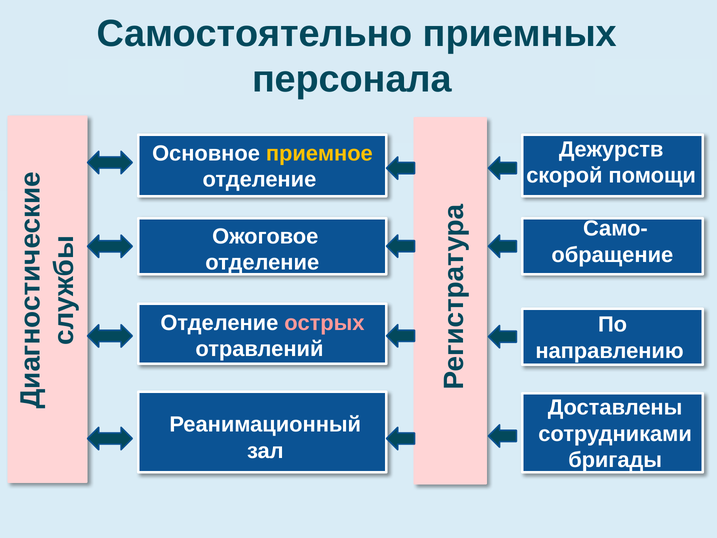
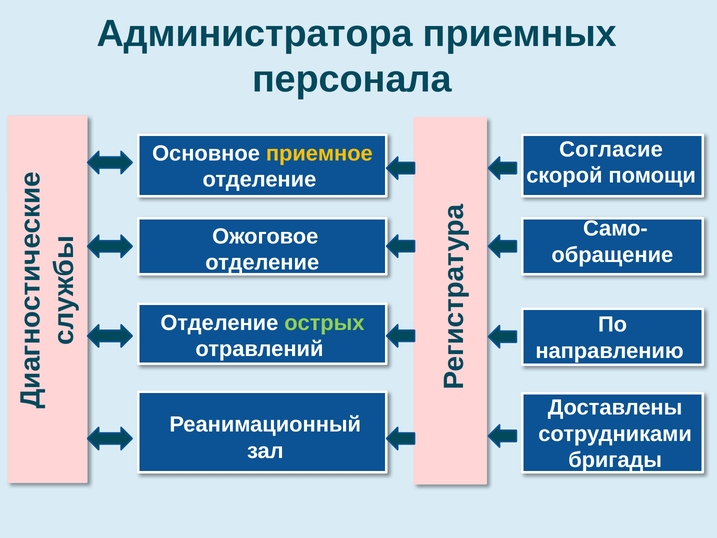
Самостоятельно: Самостоятельно -> Администратора (255, 34)
Дежурств: Дежурств -> Согласие (611, 149)
острых colour: pink -> light green (324, 323)
